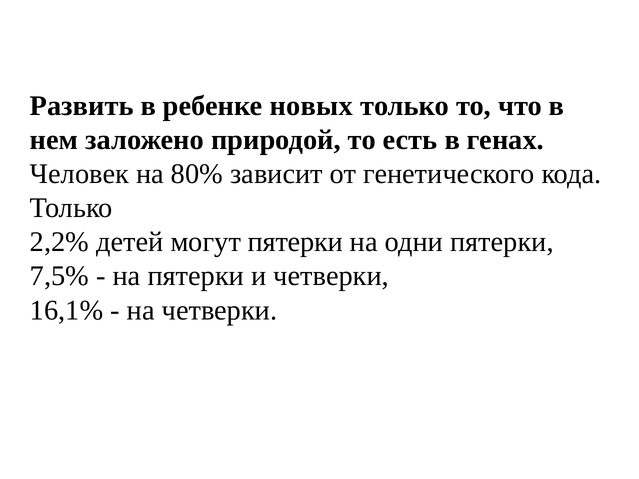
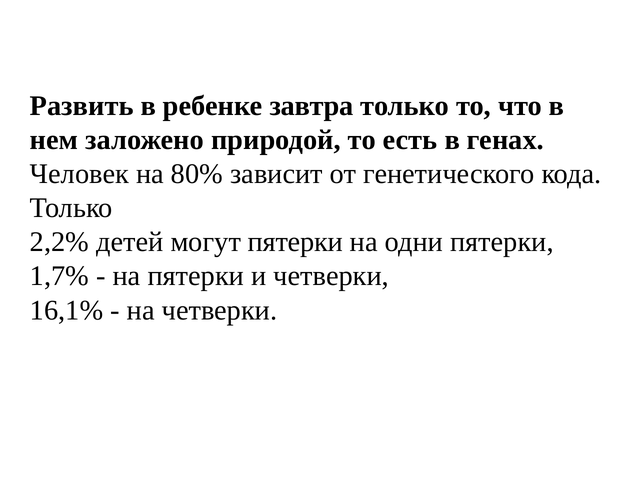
новых: новых -> завтра (312, 106)
7,5%: 7,5% -> 1,7% (59, 276)
